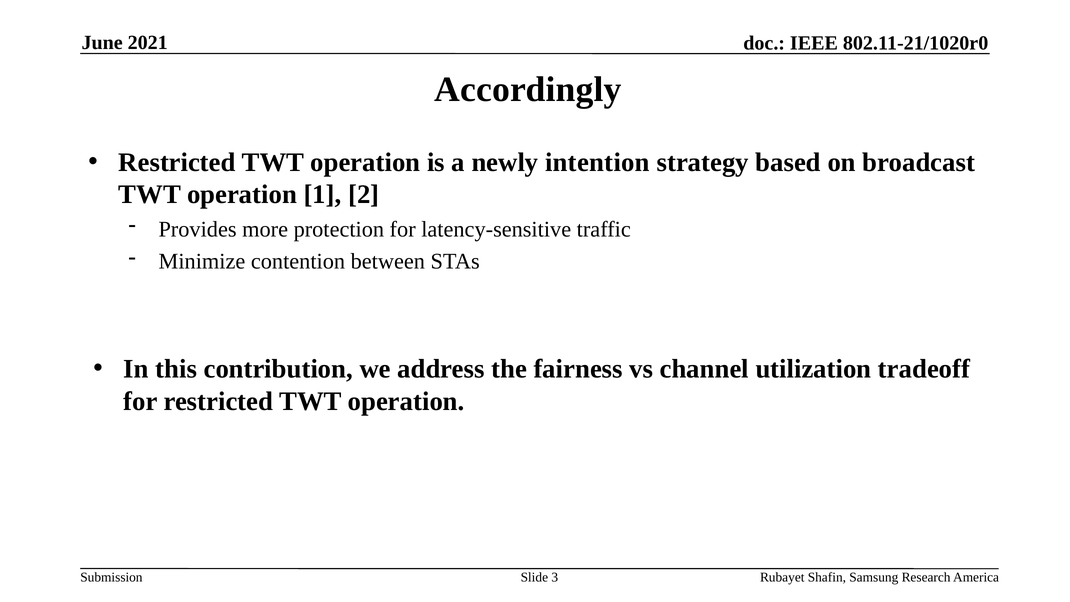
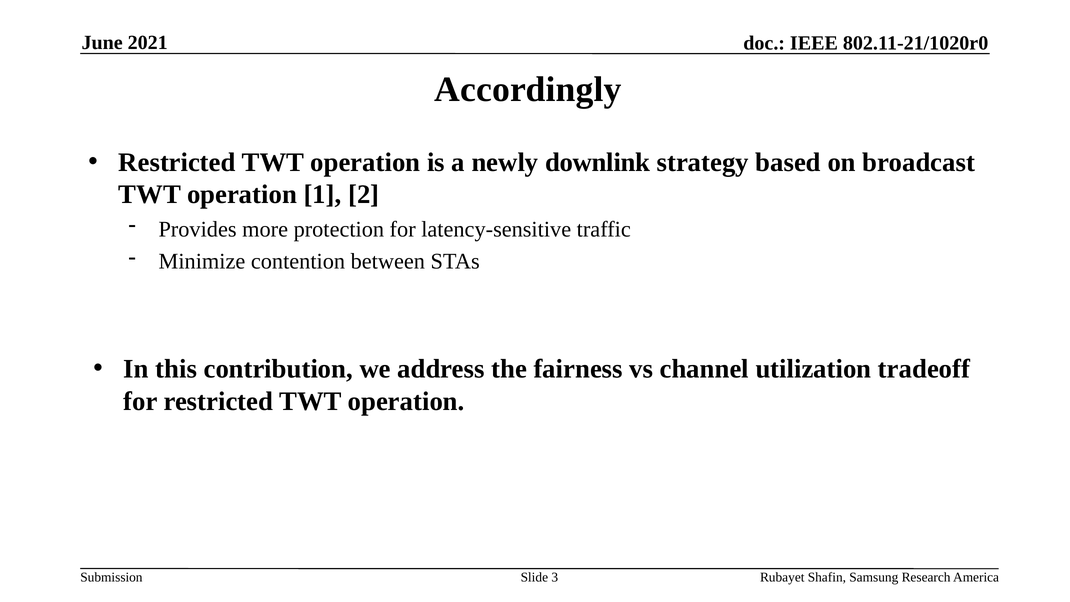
intention: intention -> downlink (598, 162)
